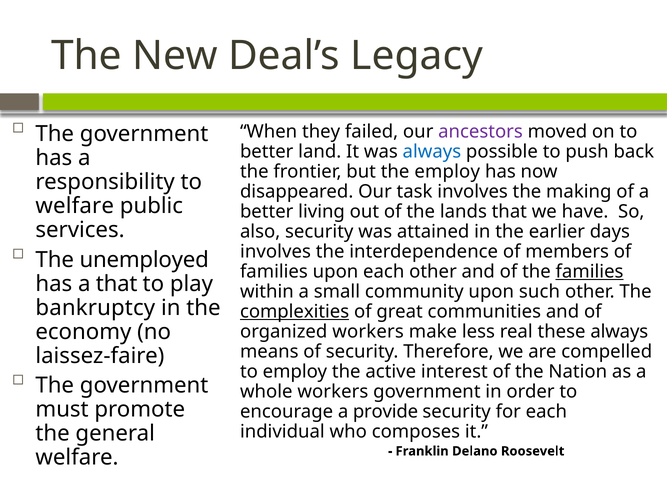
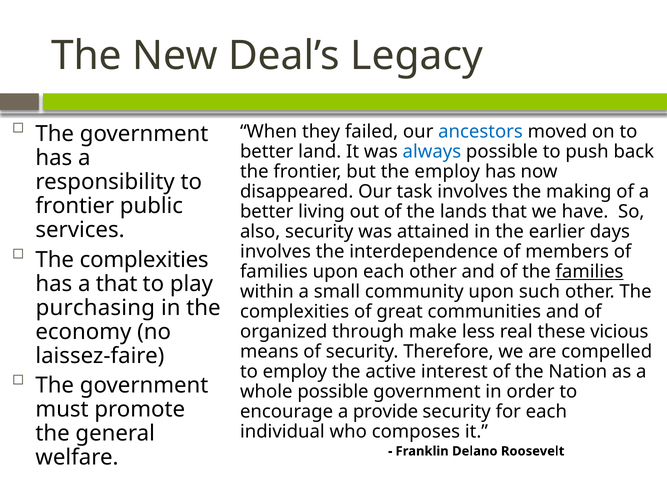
ancestors colour: purple -> blue (480, 132)
welfare: welfare -> frontier (75, 206)
unemployed: unemployed -> complexities (144, 260)
bankruptcy: bankruptcy -> purchasing (95, 308)
complexities underline: present -> none (295, 312)
organized workers: workers -> through (368, 332)
these always: always -> vicious (619, 332)
whole workers: workers -> possible (333, 392)
